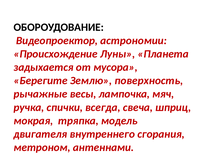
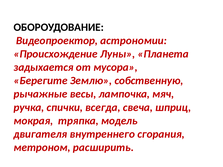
поверхность: поверхность -> собственную (149, 81)
антеннами: антеннами -> расширить (103, 148)
